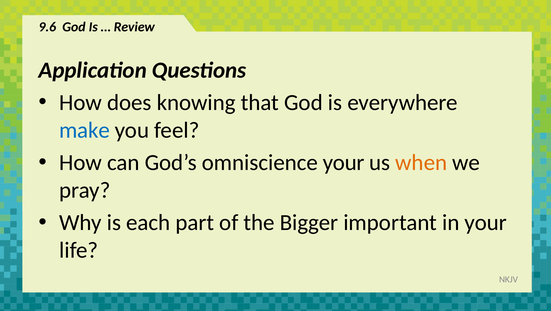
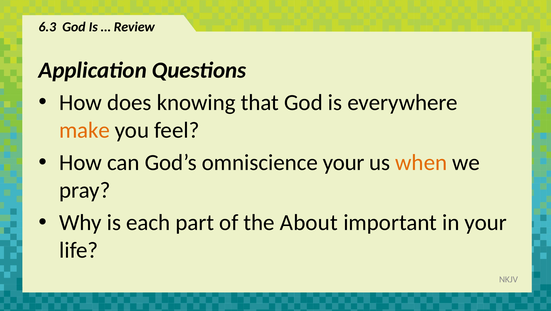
9.6: 9.6 -> 6.3 (47, 27)
make colour: blue -> orange (84, 130)
Bigger: Bigger -> About (309, 223)
